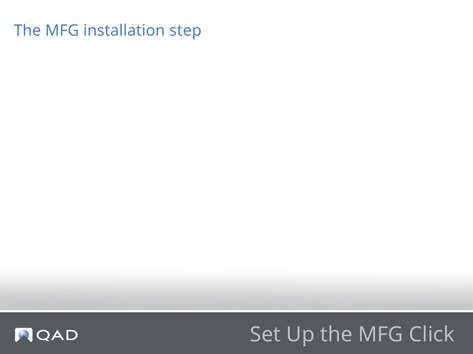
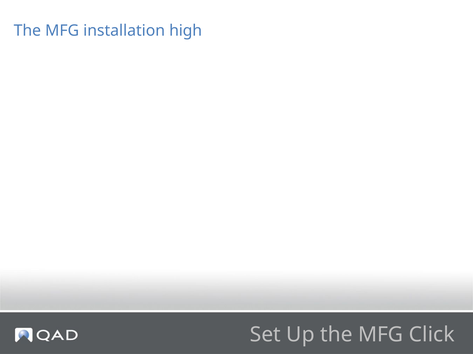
step: step -> high (186, 31)
